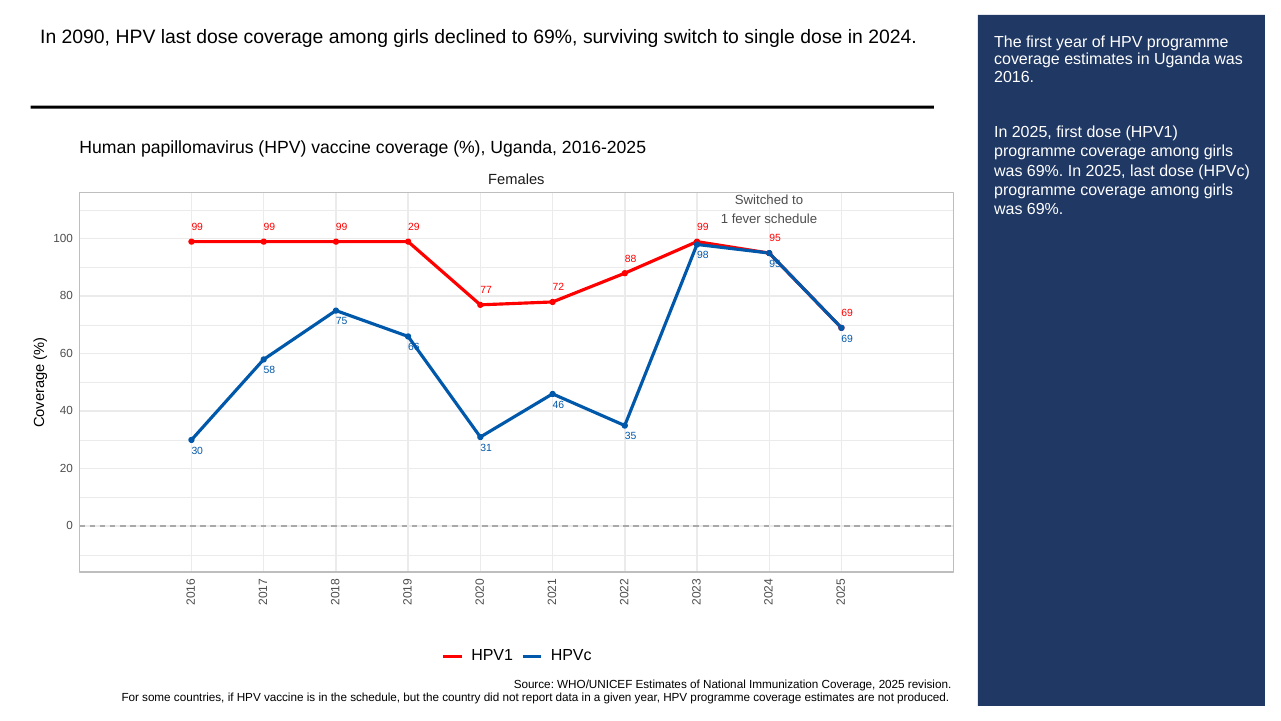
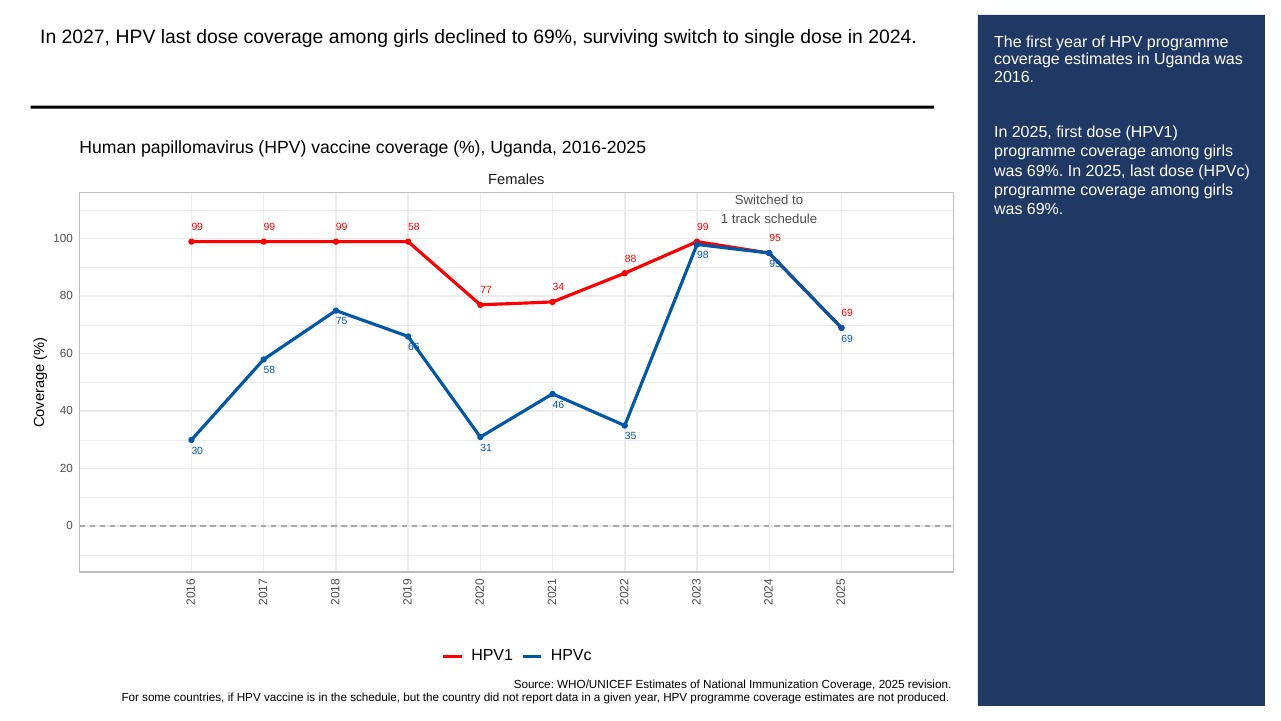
2090: 2090 -> 2027 (86, 37)
fever: fever -> track (746, 219)
99 29: 29 -> 58 (414, 227)
72: 72 -> 34 (558, 287)
